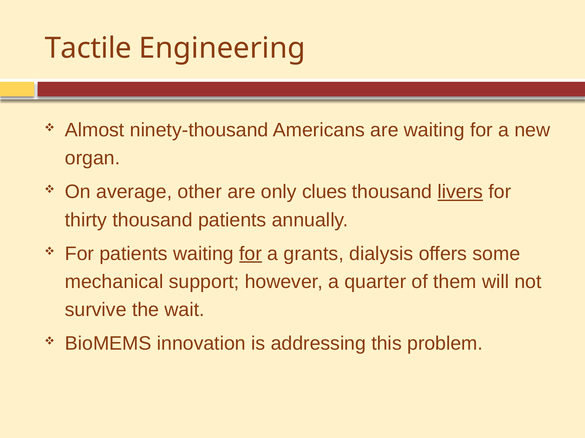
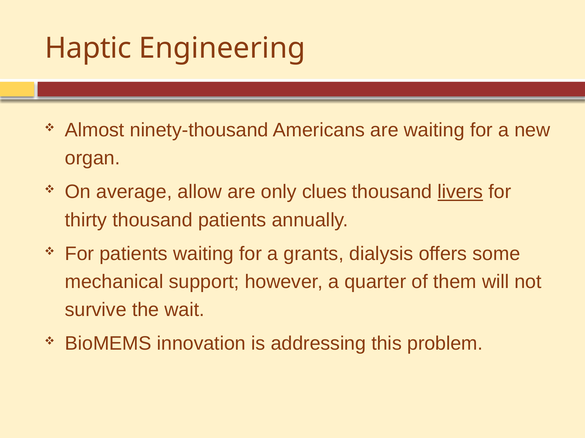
Tactile: Tactile -> Haptic (88, 48)
other: other -> allow (200, 192)
for underline: present -> none (251, 254)
